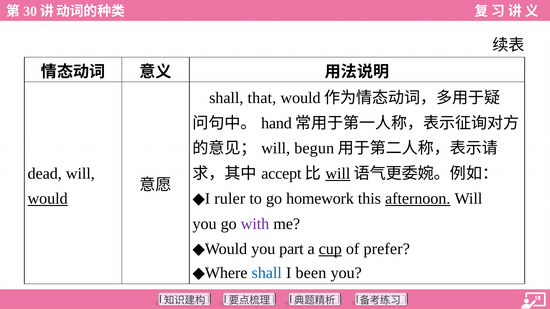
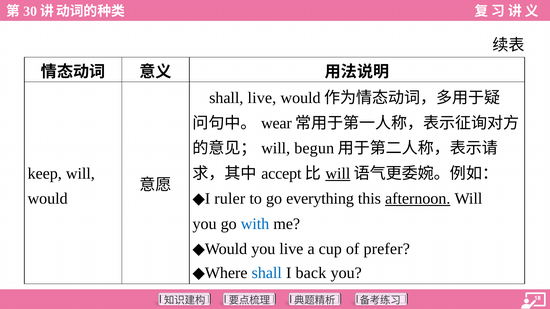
shall that: that -> live (262, 98)
hand: hand -> wear (276, 123)
dead: dead -> keep (45, 174)
homework: homework -> everything (320, 199)
would underline: present -> none (48, 199)
with colour: purple -> blue (255, 224)
you part: part -> live (291, 249)
cup underline: present -> none (330, 249)
been: been -> back (311, 273)
